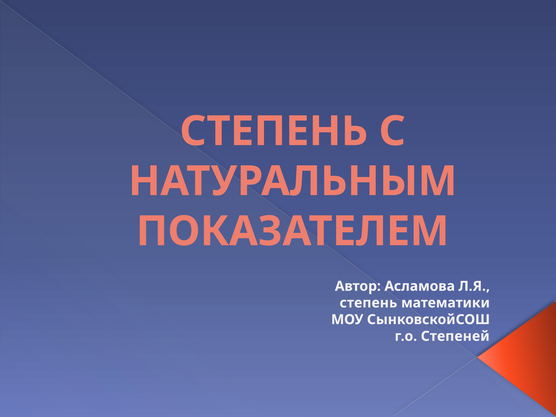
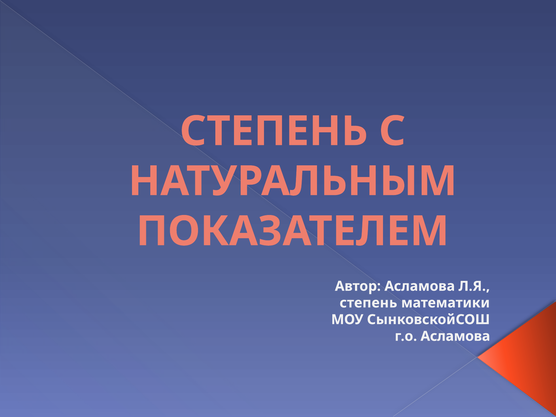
г.о Степеней: Степеней -> Асламова (455, 336)
